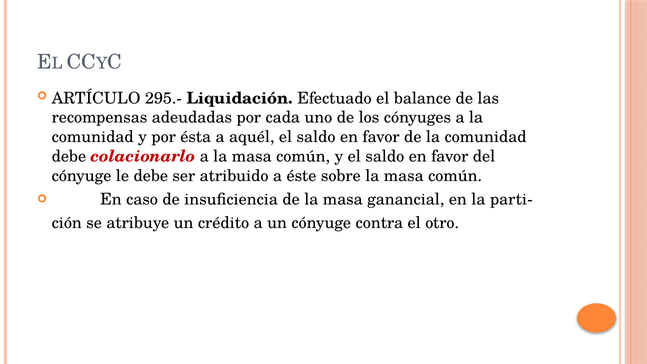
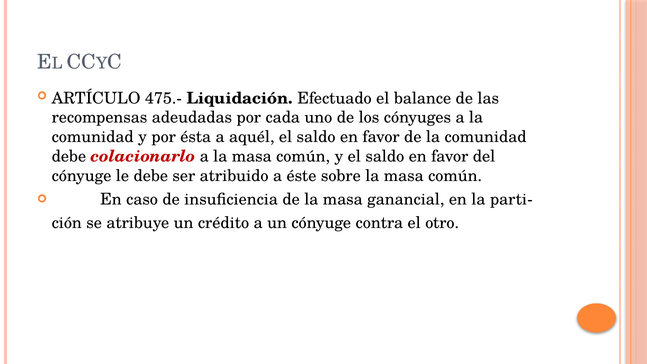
295.-: 295.- -> 475.- (163, 98)
